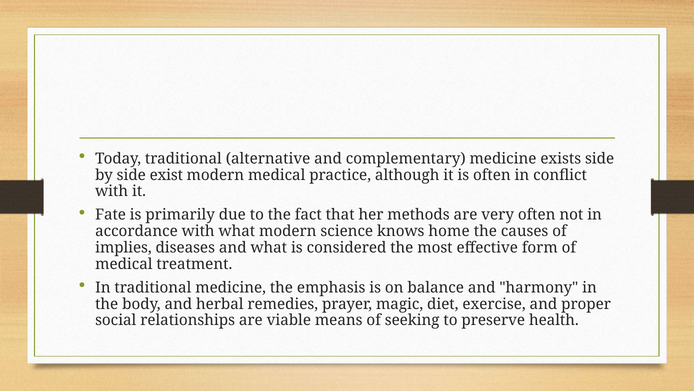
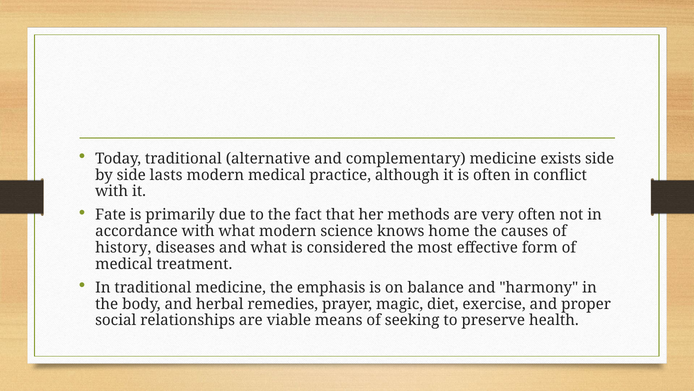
exist: exist -> lasts (166, 175)
implies: implies -> history (123, 247)
